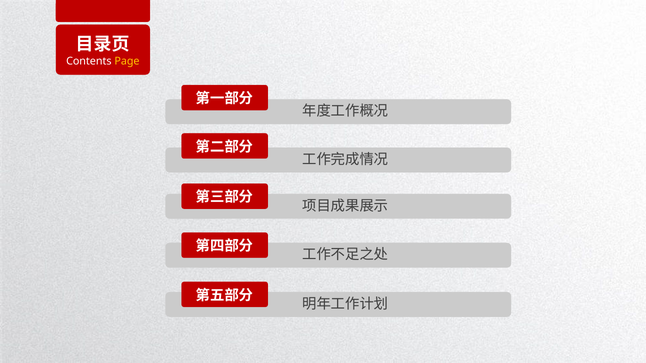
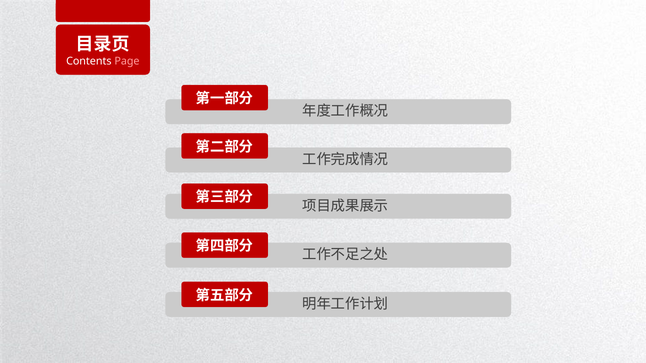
Page colour: yellow -> pink (127, 61)
